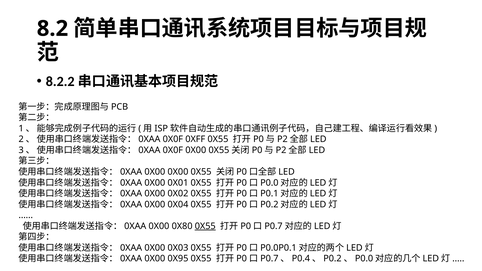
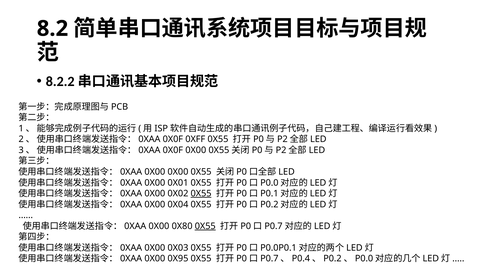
0X55 underline: none -> present (201, 194)
